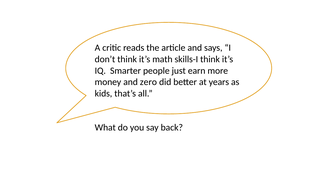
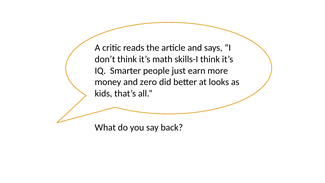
years: years -> looks (219, 82)
